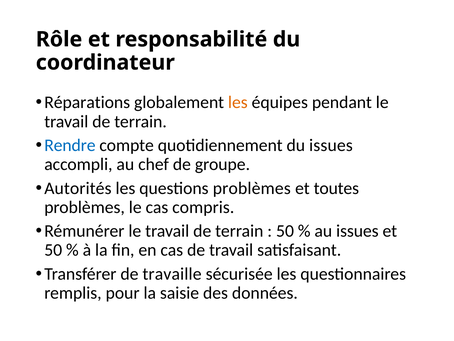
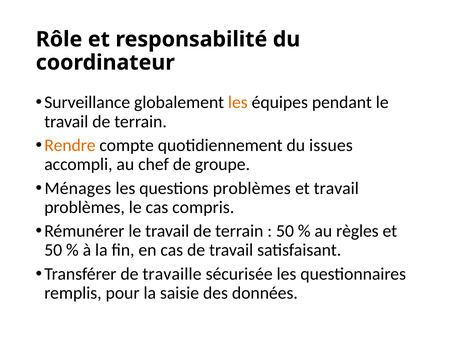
Réparations: Réparations -> Surveillance (87, 102)
Rendre colour: blue -> orange (70, 145)
Autorités: Autorités -> Ménages (78, 188)
et toutes: toutes -> travail (336, 188)
au issues: issues -> règles (357, 231)
